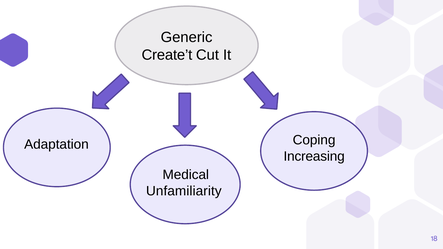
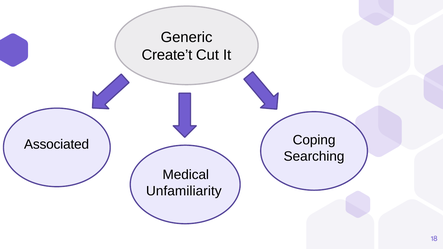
Adaptation: Adaptation -> Associated (57, 145)
Increasing: Increasing -> Searching (314, 156)
